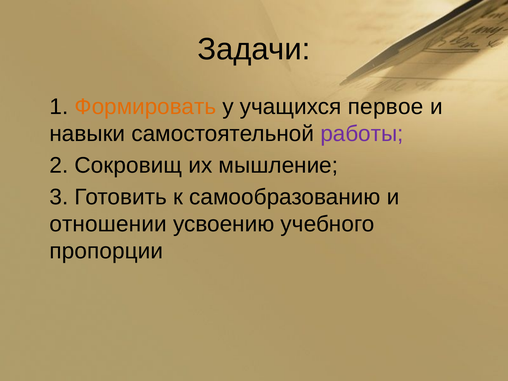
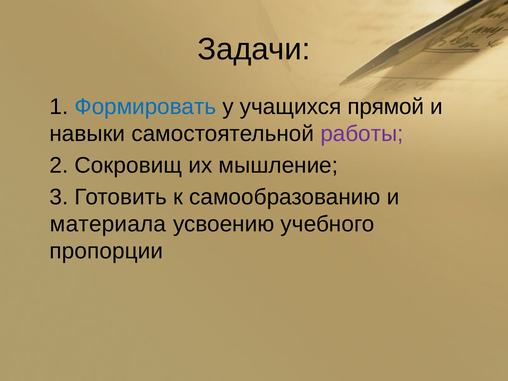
Формировать colour: orange -> blue (145, 107)
первое: первое -> прямой (386, 107)
отношении: отношении -> материала (108, 224)
